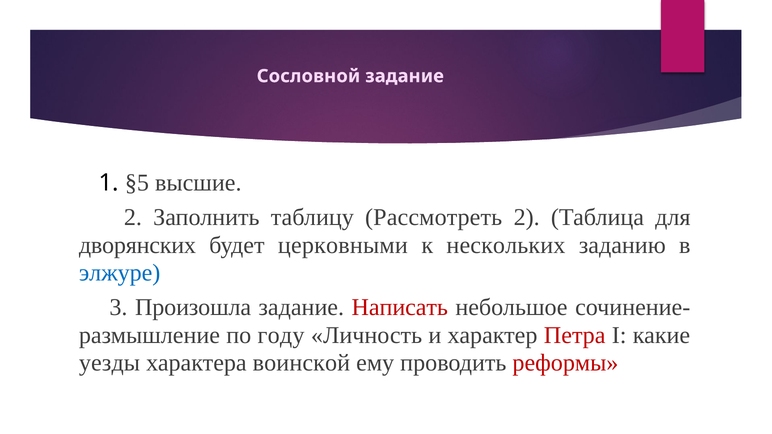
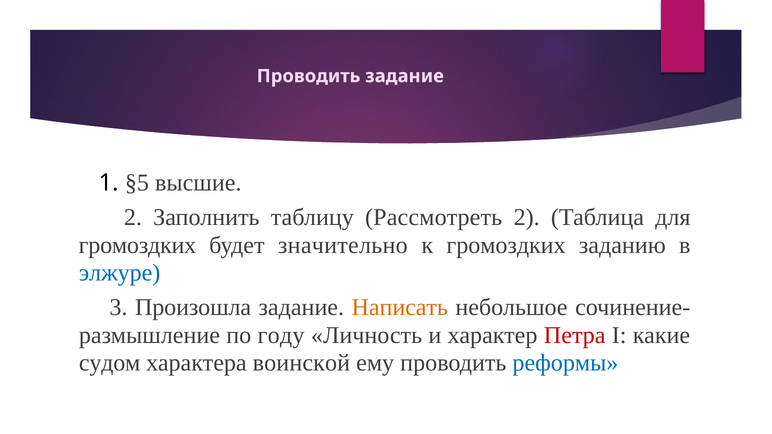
Сословной: Сословной -> Проводить (309, 76)
дворянских: дворянских -> громоздких (137, 245)
церковными: церковными -> значительно (343, 245)
к нескольких: нескольких -> громоздких (506, 245)
Написать colour: red -> orange (400, 308)
уезды: уезды -> судом (110, 363)
реформы colour: red -> blue (565, 363)
